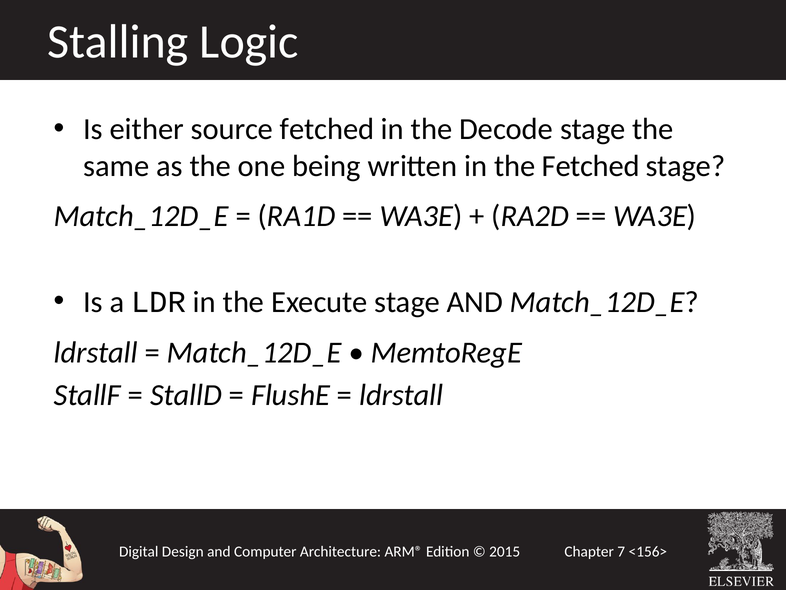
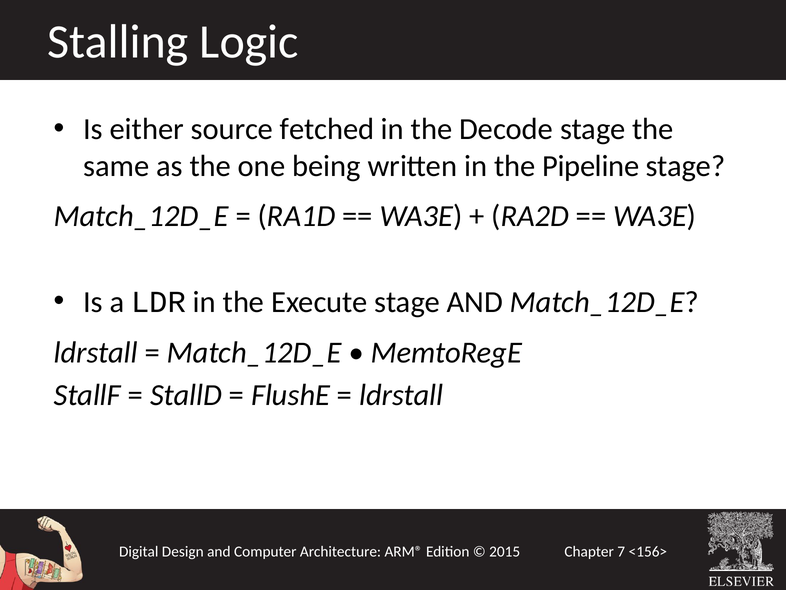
the Fetched: Fetched -> Pipeline (591, 166)
